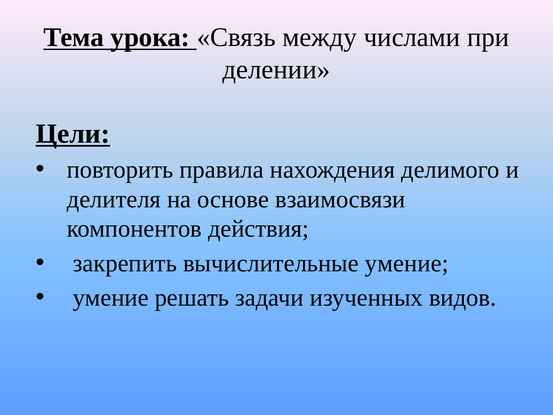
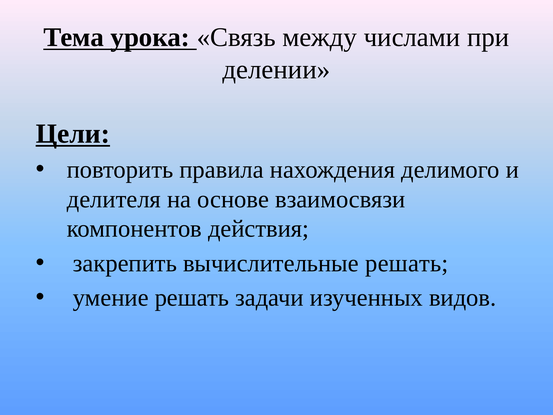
вычислительные умение: умение -> решать (407, 263)
